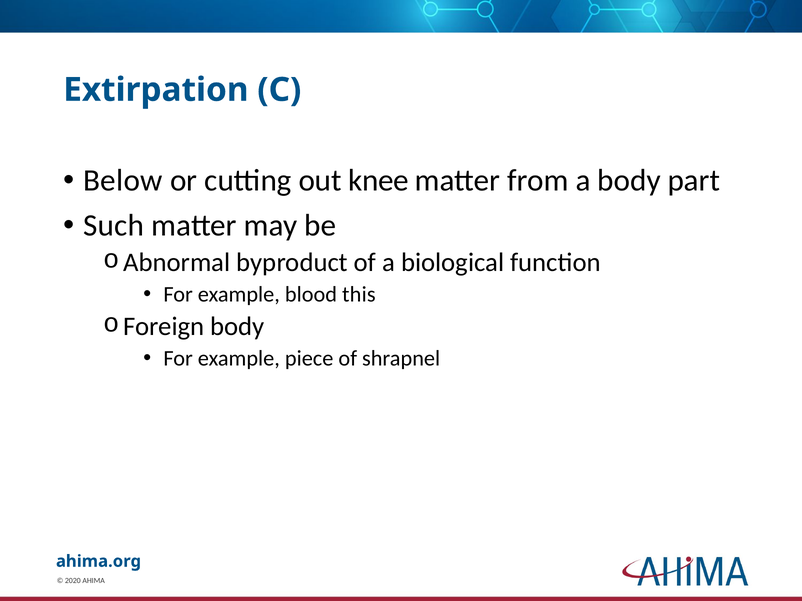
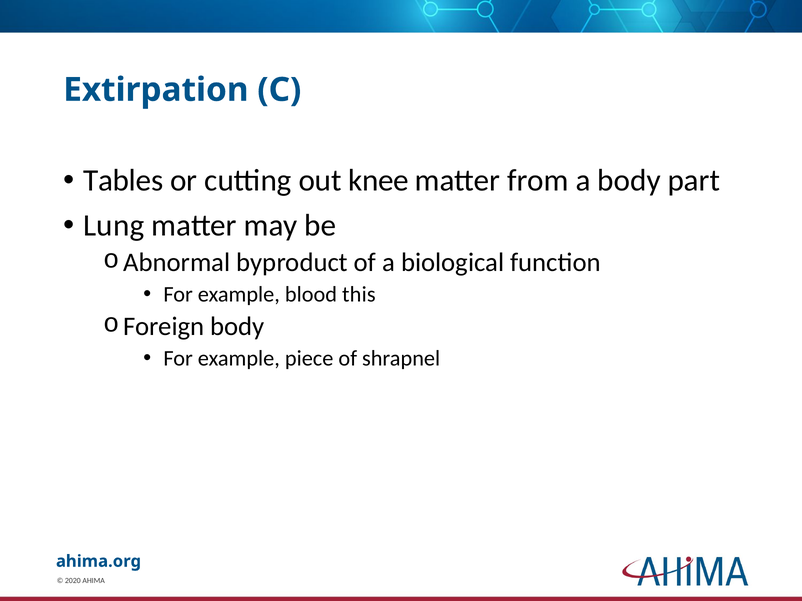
Below: Below -> Tables (123, 181)
Such: Such -> Lung (114, 226)
